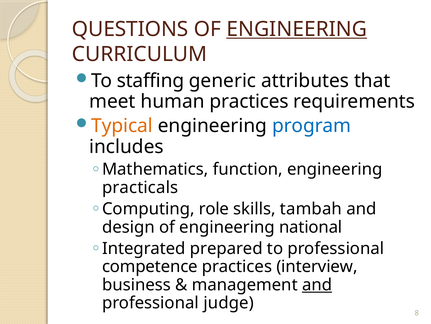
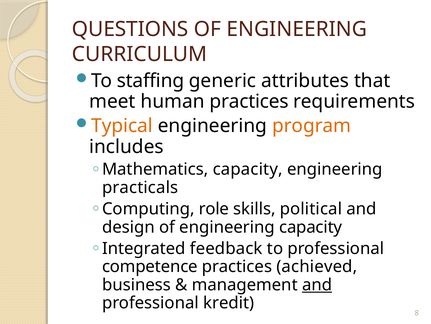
ENGINEERING underline: present -> none (297, 29)
program colour: blue -> orange (312, 126)
Mathematics function: function -> capacity (248, 169)
tambah: tambah -> political (311, 209)
engineering national: national -> capacity (311, 227)
prepared: prepared -> feedback (226, 248)
interview: interview -> achieved (317, 266)
judge: judge -> kredit (229, 302)
